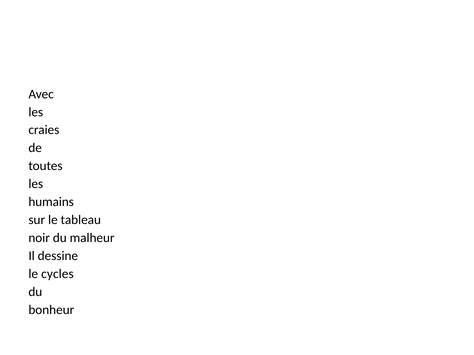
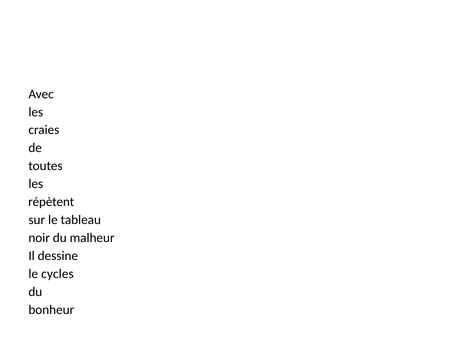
humains: humains -> répètent (51, 202)
